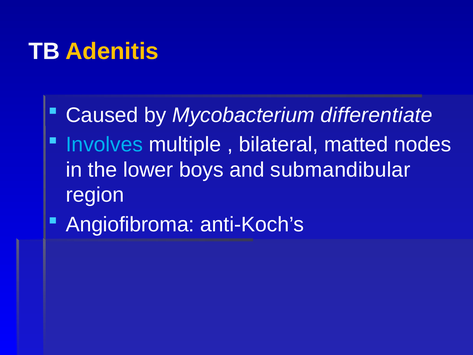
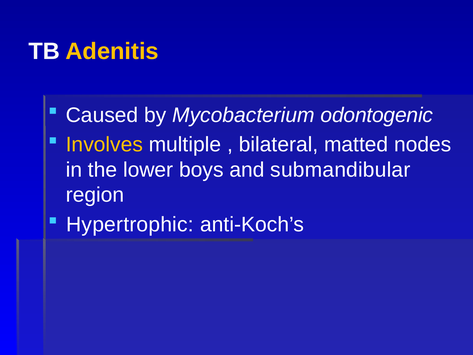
differentiate: differentiate -> odontogenic (377, 115)
Involves colour: light blue -> yellow (104, 144)
Angiofibroma: Angiofibroma -> Hypertrophic (130, 224)
